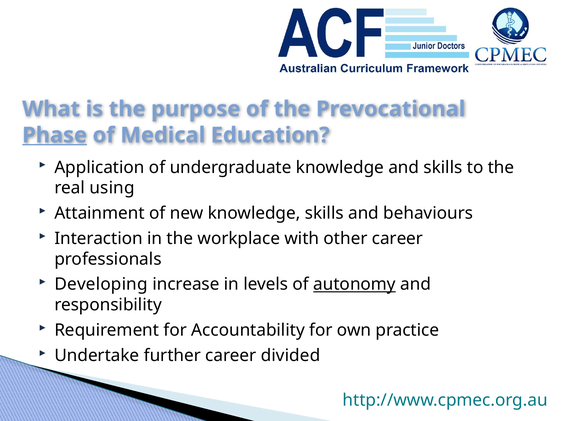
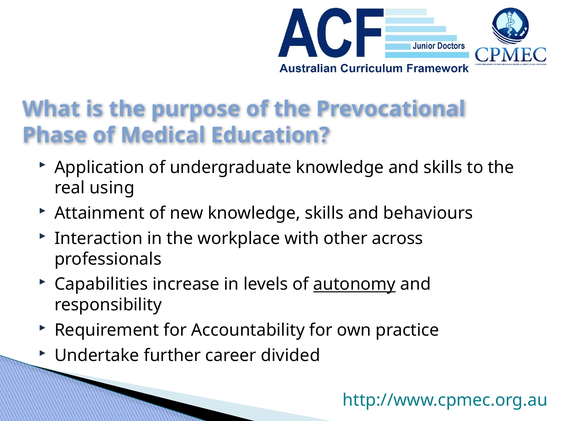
Phase underline: present -> none (55, 135)
other career: career -> across (397, 239)
Developing: Developing -> Capabilities (101, 285)
